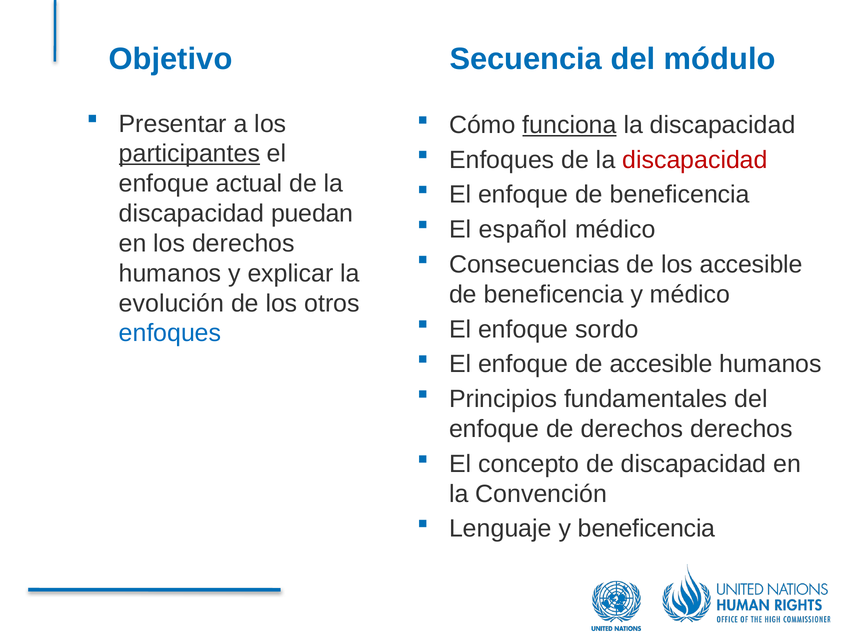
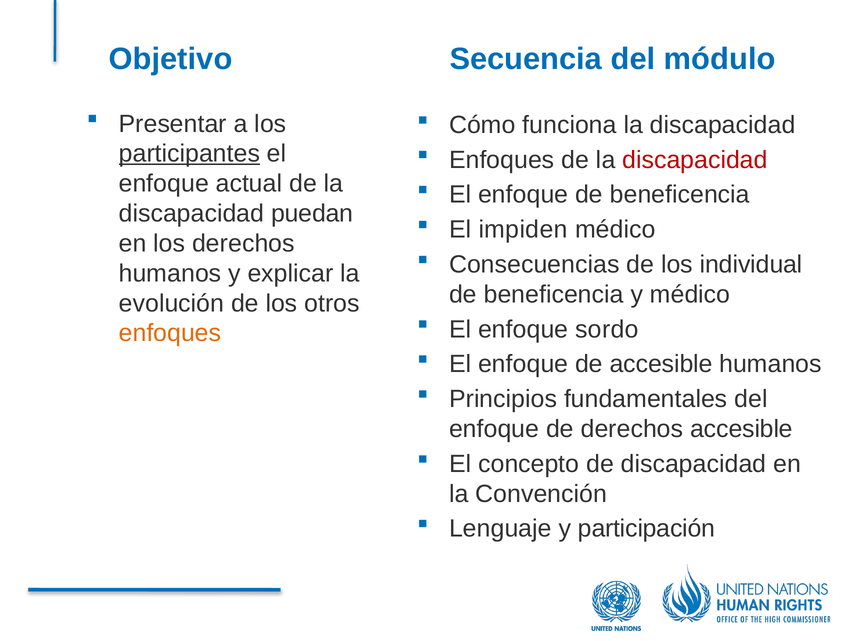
funciona underline: present -> none (570, 125)
español: español -> impiden (523, 230)
los accesible: accesible -> individual (751, 265)
enfoques colour: blue -> orange (170, 333)
derechos derechos: derechos -> accesible (742, 429)
y beneficencia: beneficencia -> participación (647, 529)
